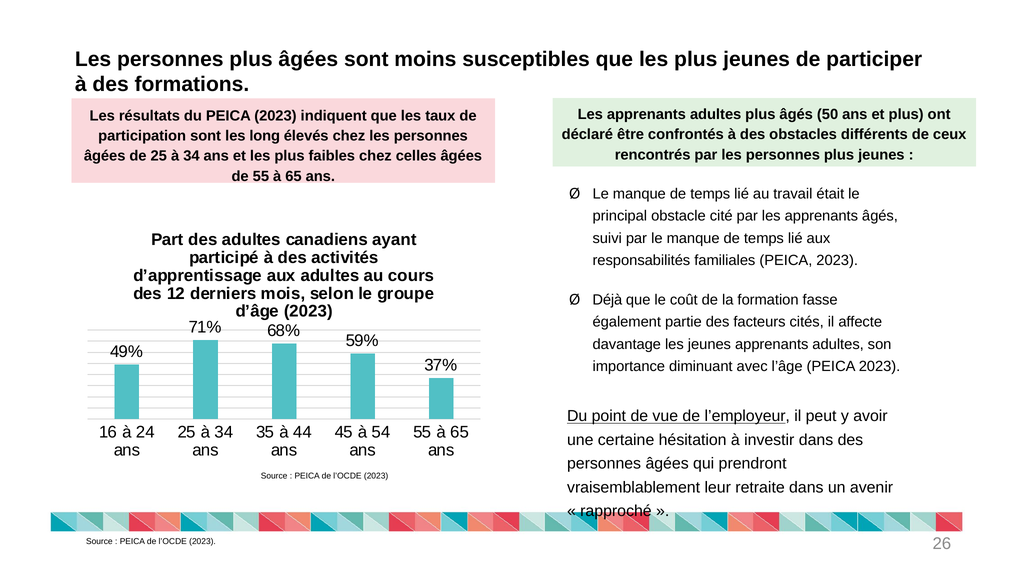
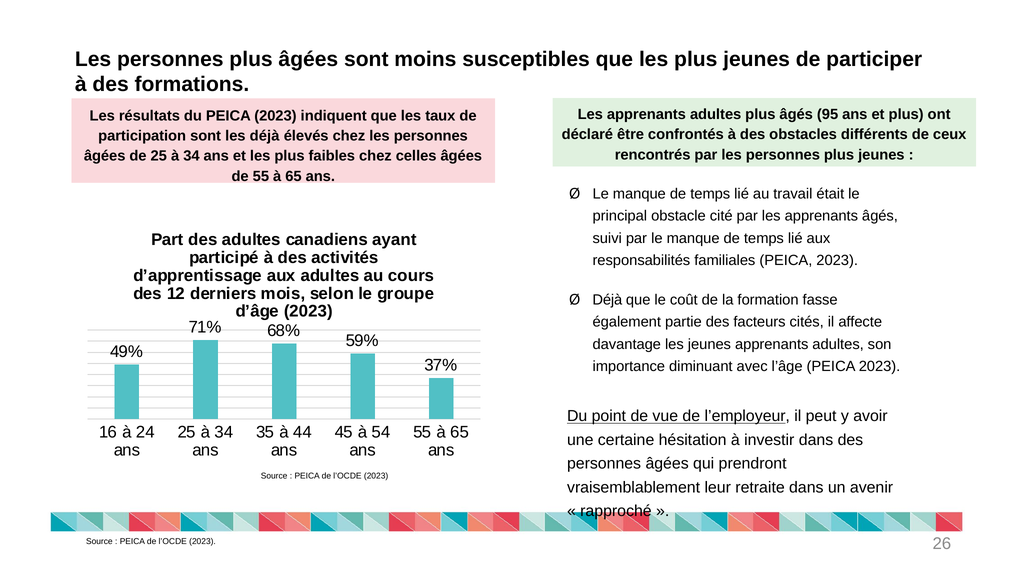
50: 50 -> 95 (828, 114)
les long: long -> déjà (265, 136)
